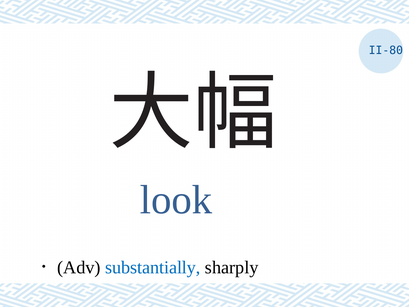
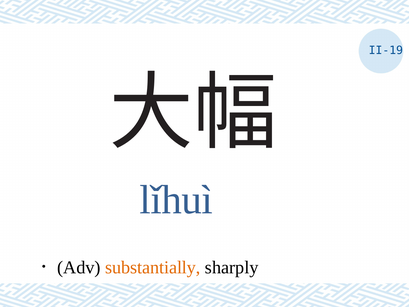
II-80: II-80 -> II-19 (386, 51)
look: look -> lǐhuì (176, 200)
substantially colour: blue -> orange (153, 267)
